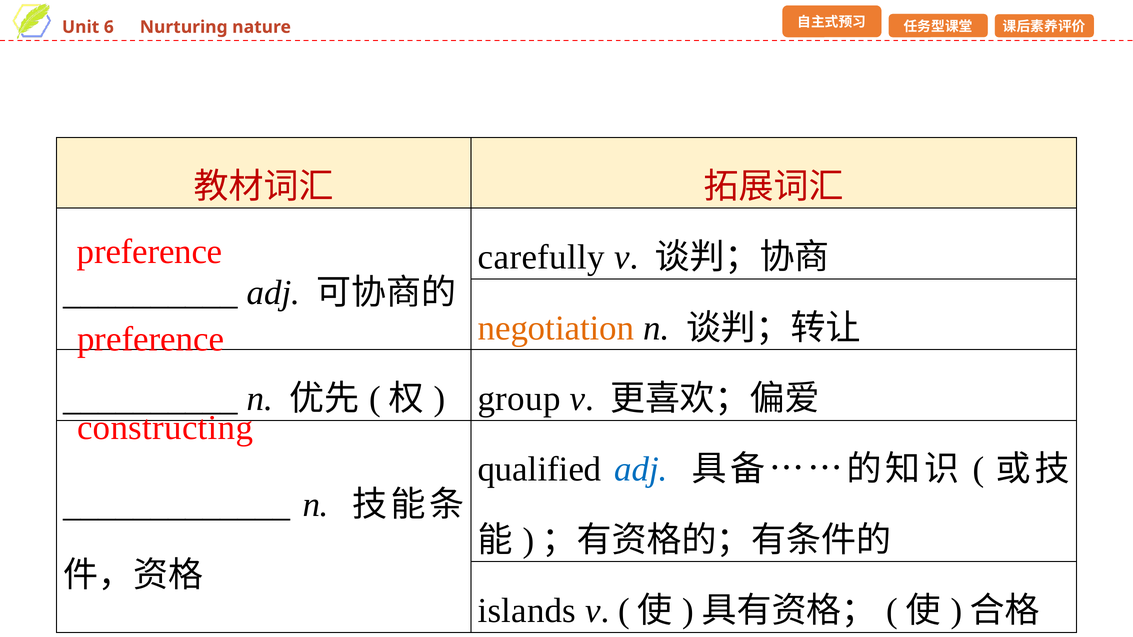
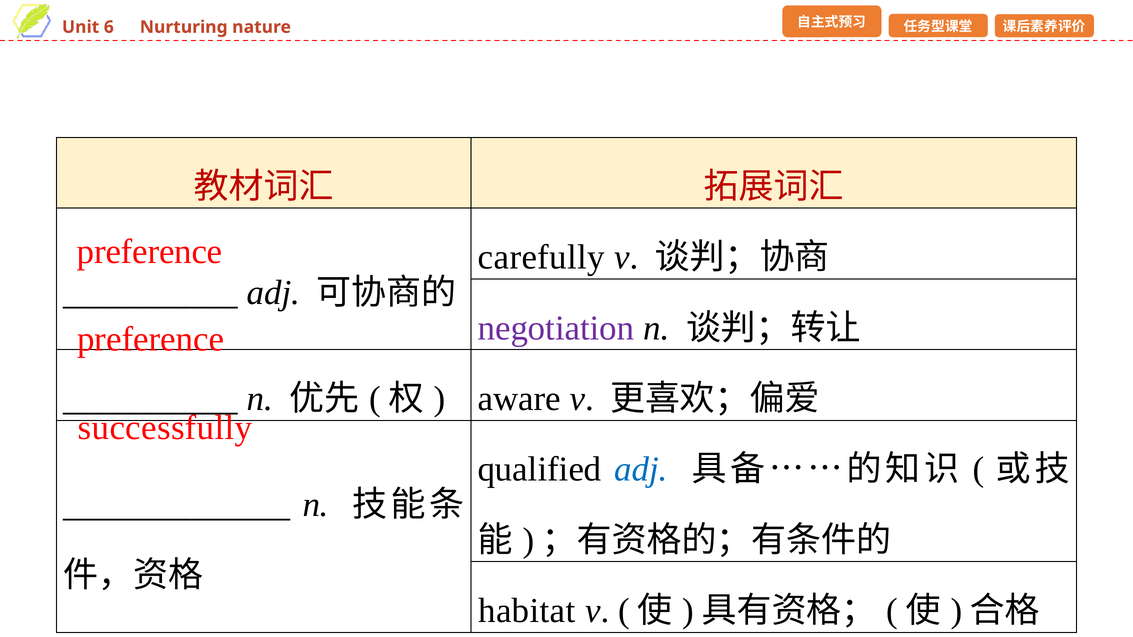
negotiation colour: orange -> purple (556, 328)
group: group -> aware (519, 399)
constructing: constructing -> successfully (165, 428)
islands: islands -> habitat (527, 611)
